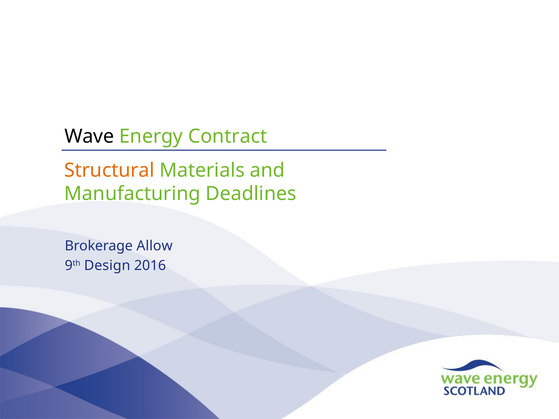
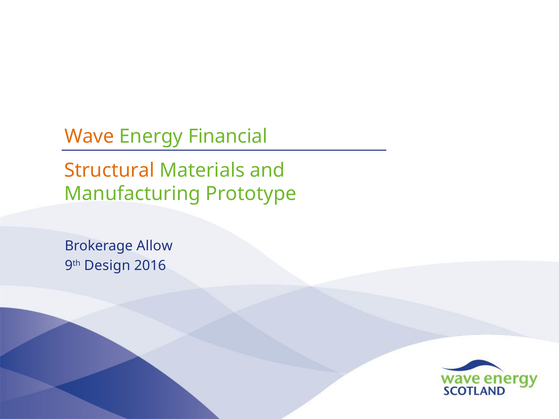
Wave colour: black -> orange (89, 136)
Contract: Contract -> Financial (228, 136)
Deadlines: Deadlines -> Prototype (251, 194)
